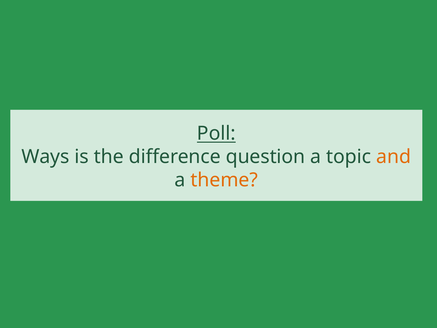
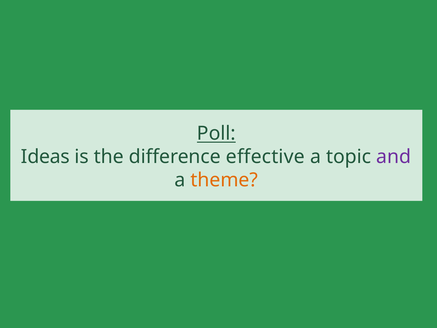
Ways: Ways -> Ideas (45, 157)
question: question -> effective (265, 157)
and colour: orange -> purple (394, 157)
